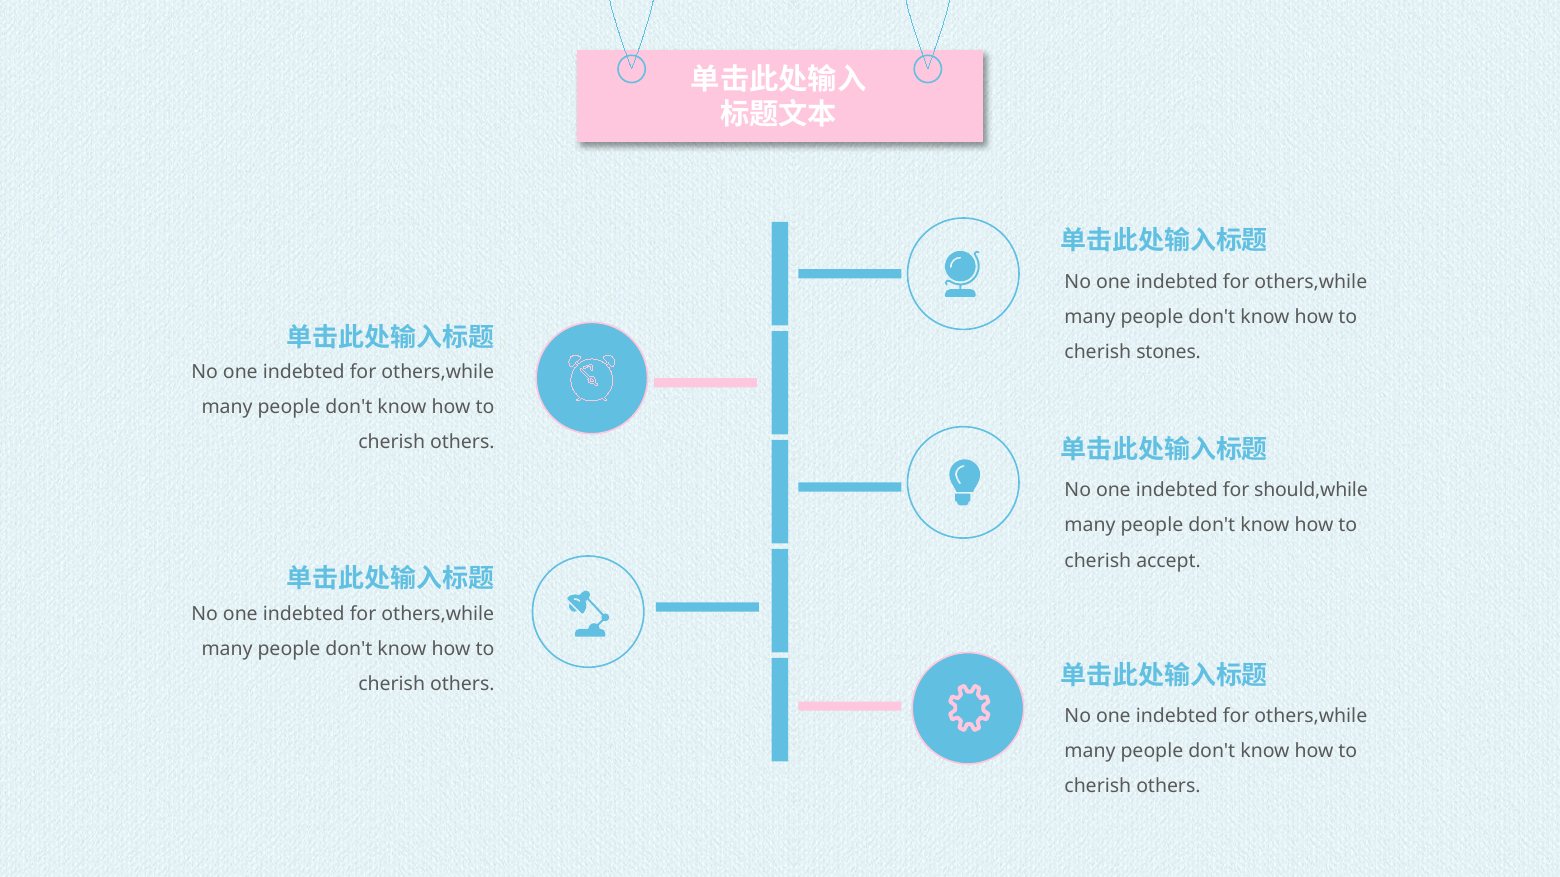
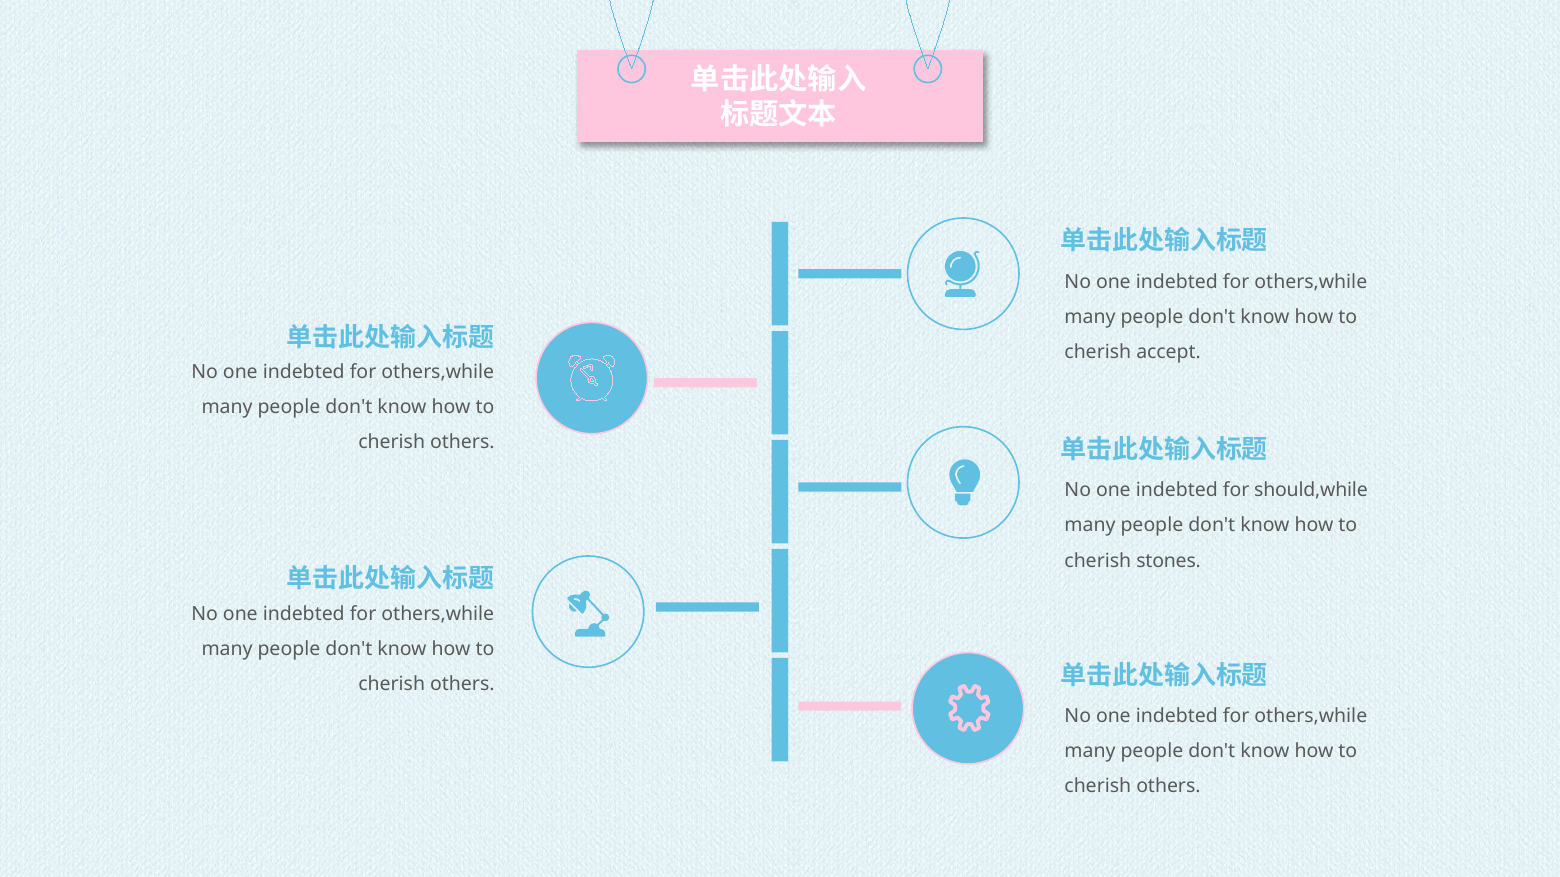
stones: stones -> accept (1169, 352)
accept: accept -> stones (1169, 561)
